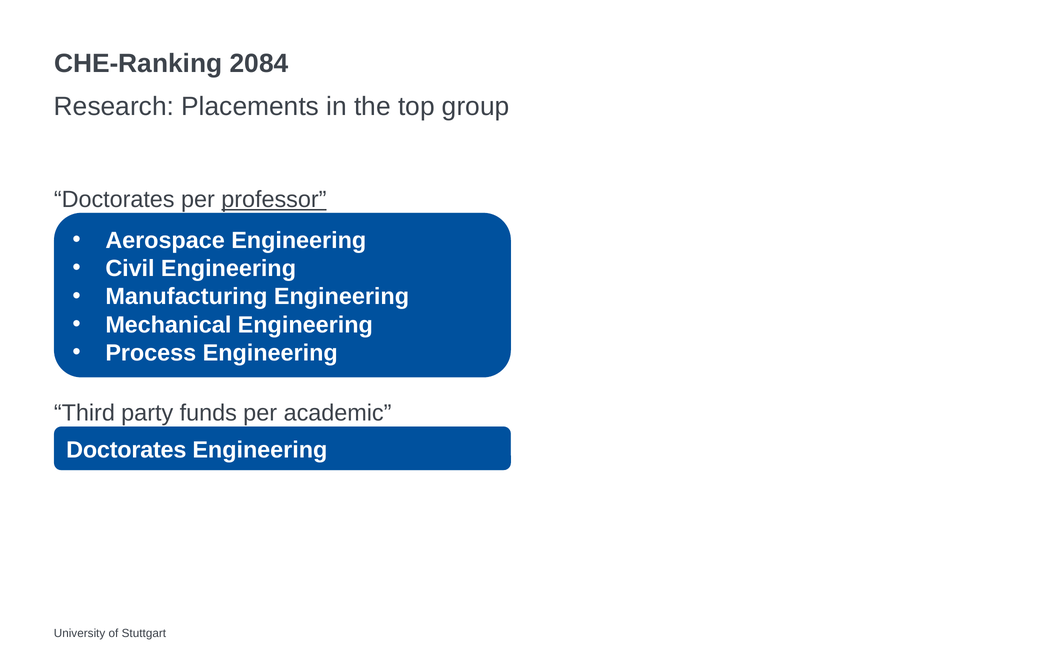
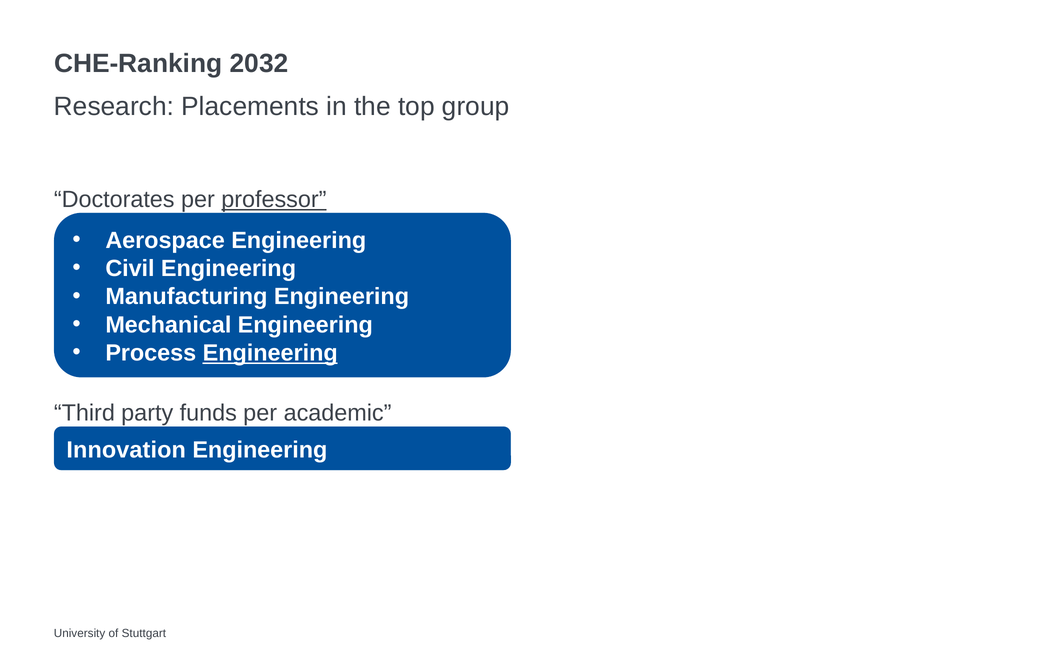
2084: 2084 -> 2032 (259, 63)
Engineering underline: none -> present (270, 353)
Doctorates: Doctorates -> Innovation (126, 450)
